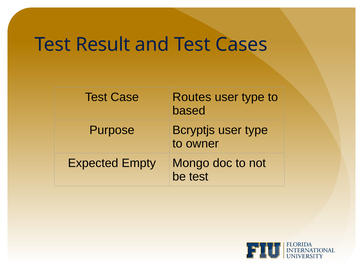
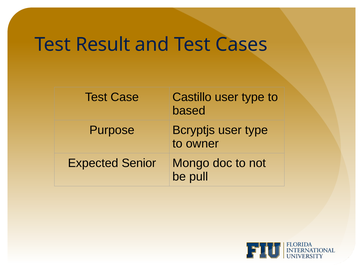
Routes: Routes -> Castillo (192, 97)
Empty: Empty -> Senior (139, 163)
be test: test -> pull (199, 177)
